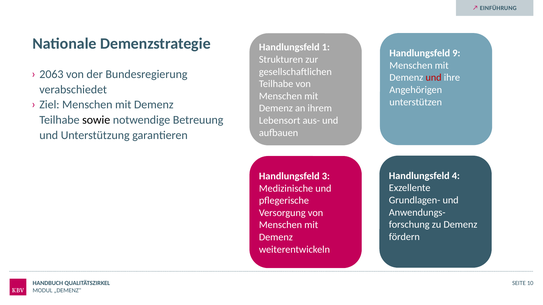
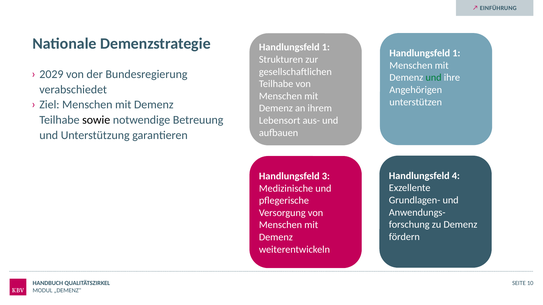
9: 9 -> 1 (456, 53)
2063: 2063 -> 2029 (51, 74)
und colour: red -> green (434, 78)
